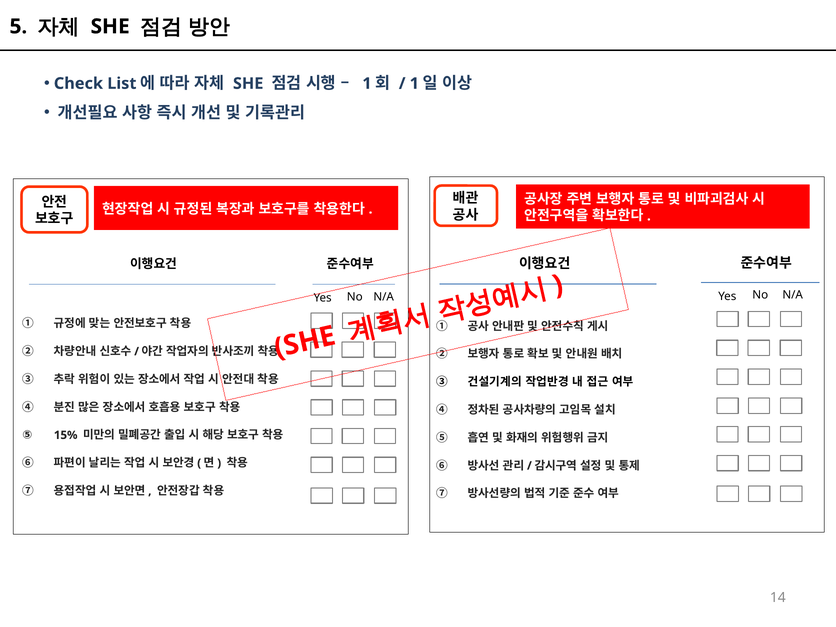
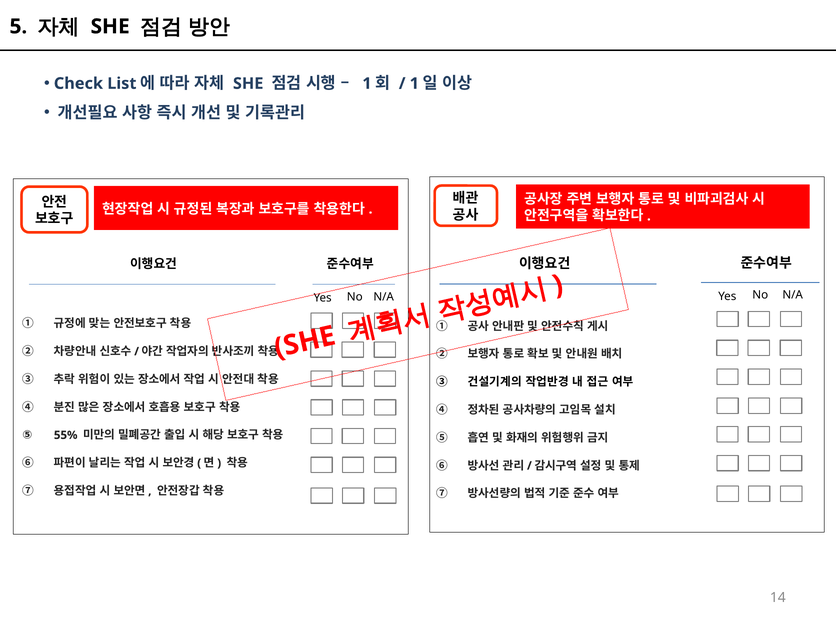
15%: 15% -> 55% (66, 435)
